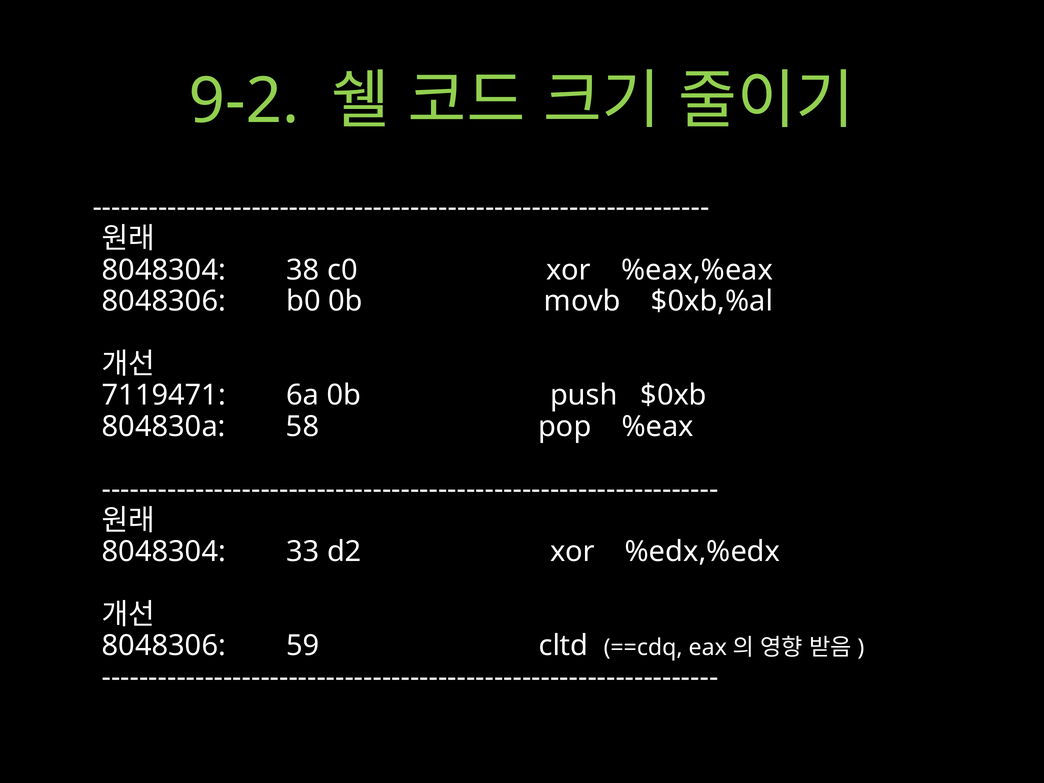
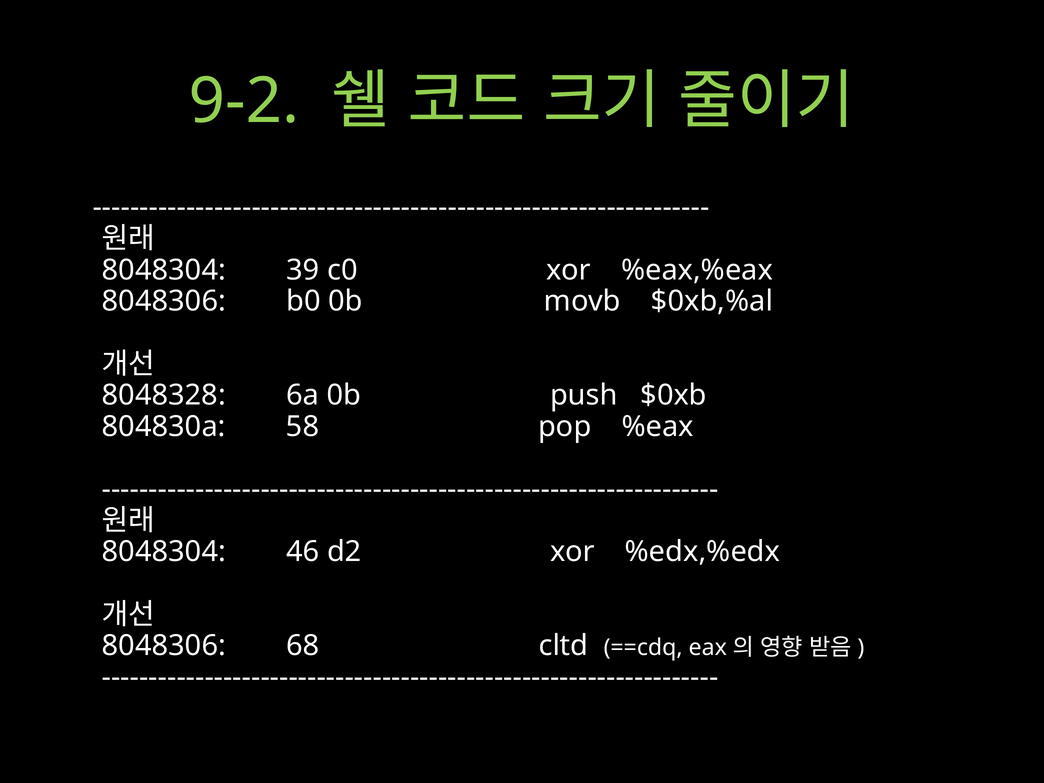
38: 38 -> 39 (303, 270)
7119471: 7119471 -> 8048328 (164, 395)
33: 33 -> 46 (303, 552)
59: 59 -> 68 (303, 646)
